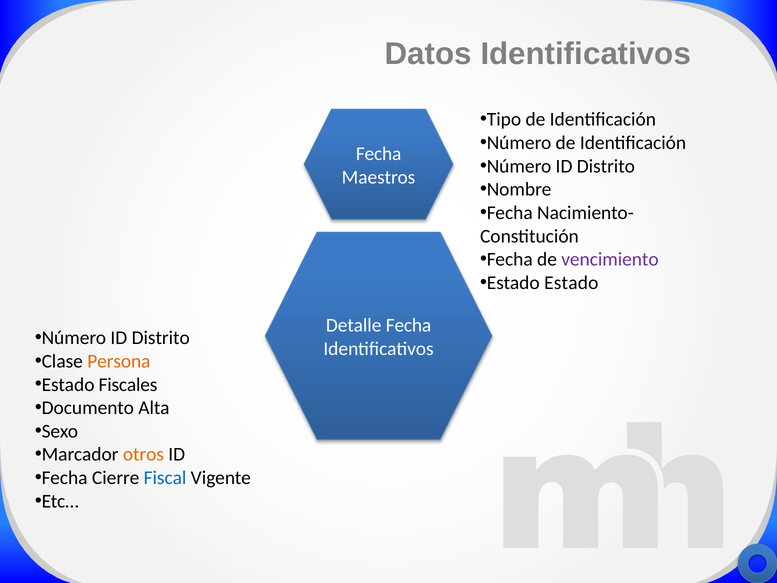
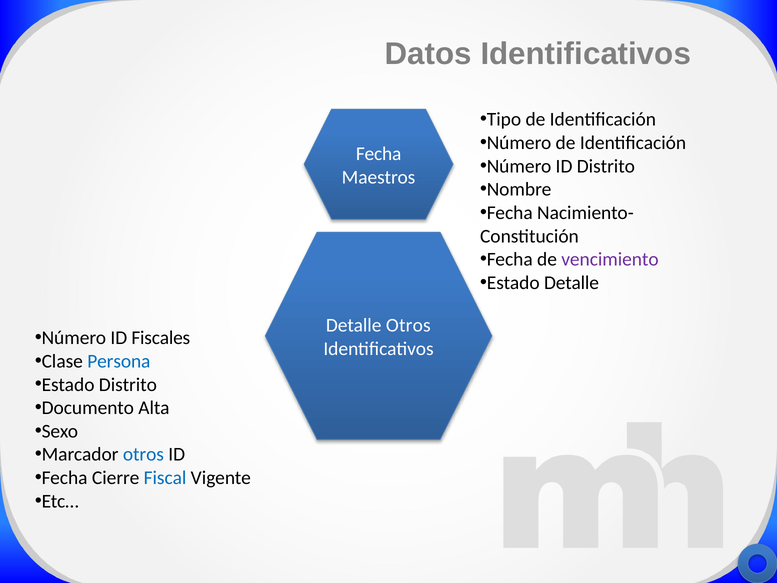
Estado Estado: Estado -> Detalle (571, 283)
Detalle Fecha: Fecha -> Otros (408, 325)
Distrito: Distrito -> Fiscales (161, 338)
Persona colour: orange -> blue (119, 361)
Estado Fiscales: Fiscales -> Distrito (128, 384)
otros colour: orange -> blue (143, 454)
